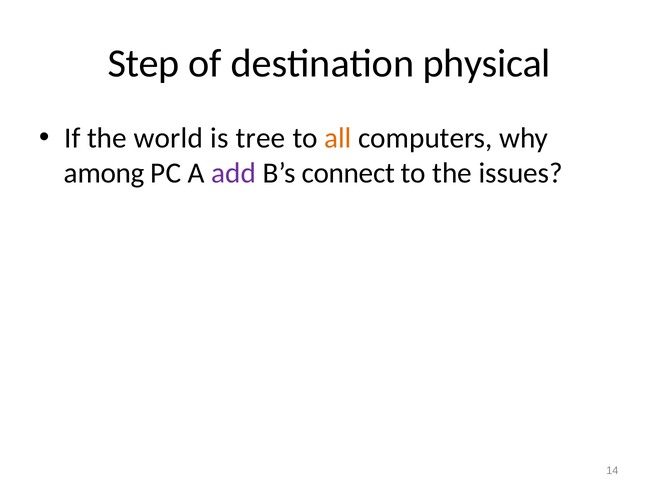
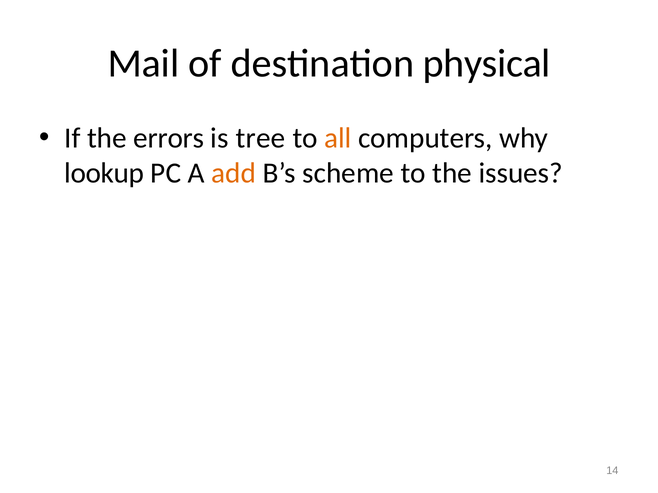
Step: Step -> Mail (143, 64)
world: world -> errors (169, 138)
among: among -> lookup (104, 173)
add colour: purple -> orange (234, 173)
connect: connect -> scheme (348, 173)
